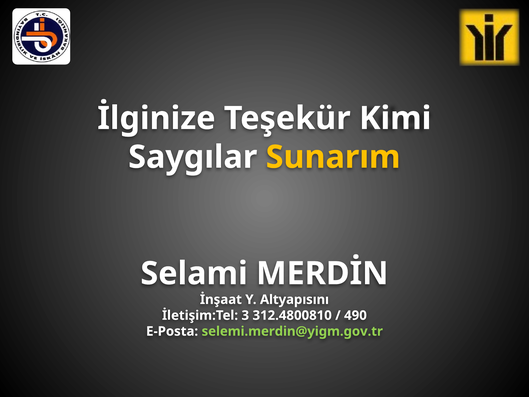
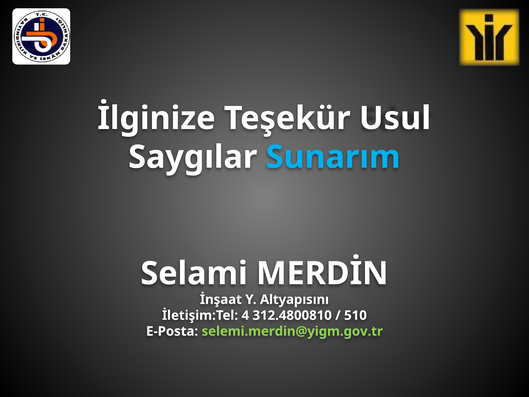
Kimi: Kimi -> Usul (395, 118)
Sunarım colour: yellow -> light blue (333, 157)
3: 3 -> 4 (245, 315)
490: 490 -> 510 (355, 315)
